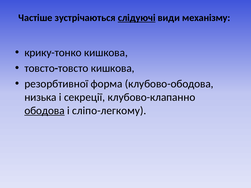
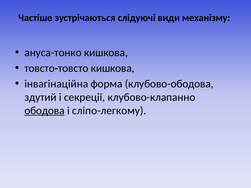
слідуючі underline: present -> none (137, 18)
крику-тонко: крику-тонко -> ануса-тонко (53, 53)
резорбтивної: резорбтивної -> інвагінаційна (56, 84)
низька: низька -> здутий (40, 97)
